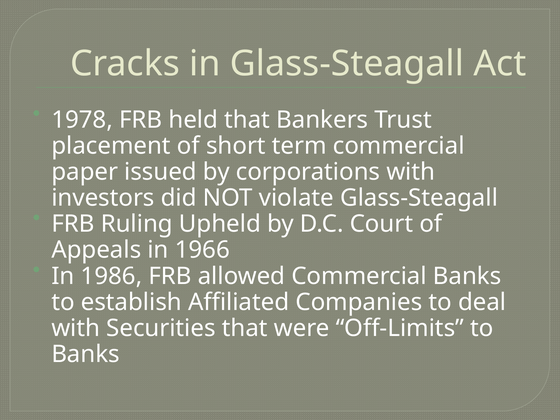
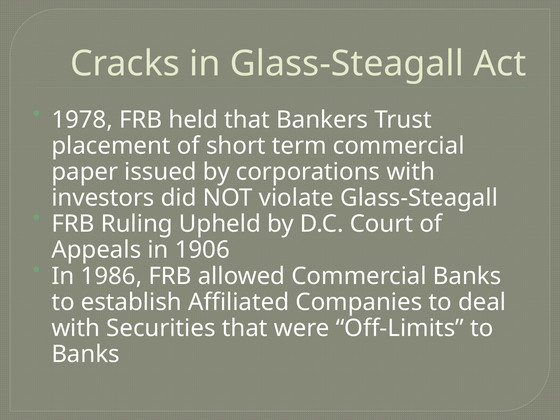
1966: 1966 -> 1906 (202, 250)
